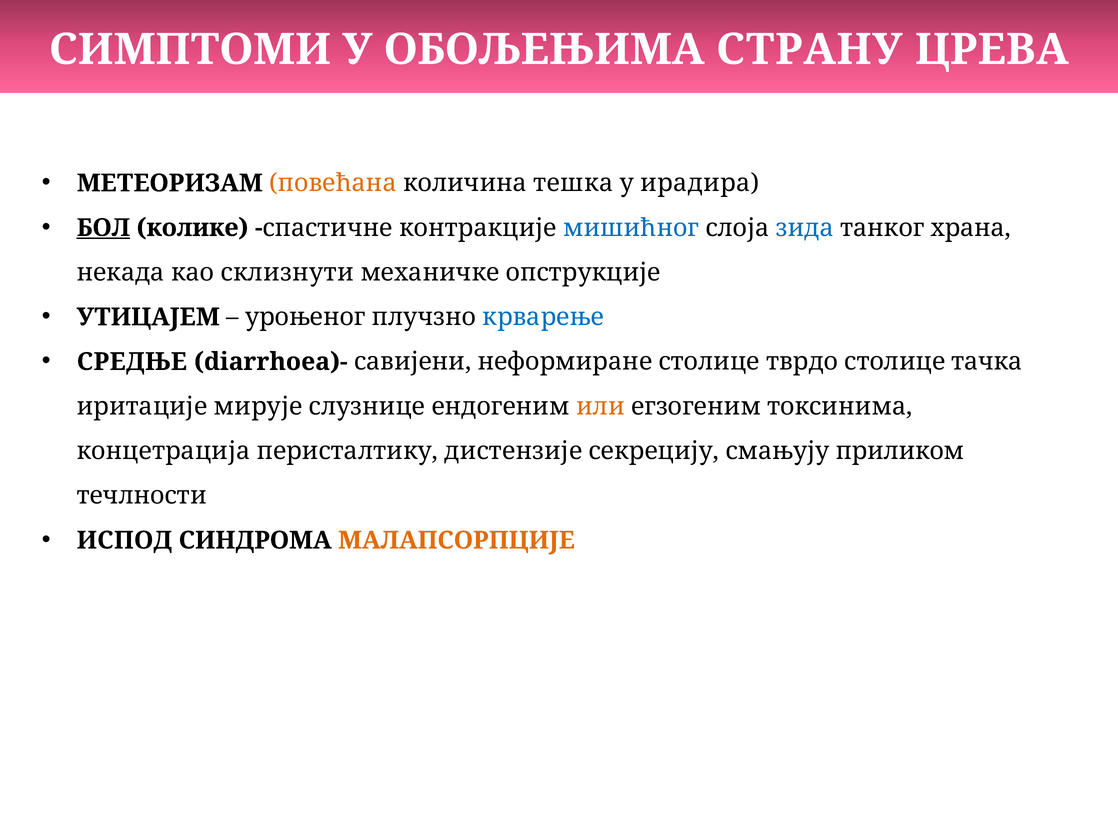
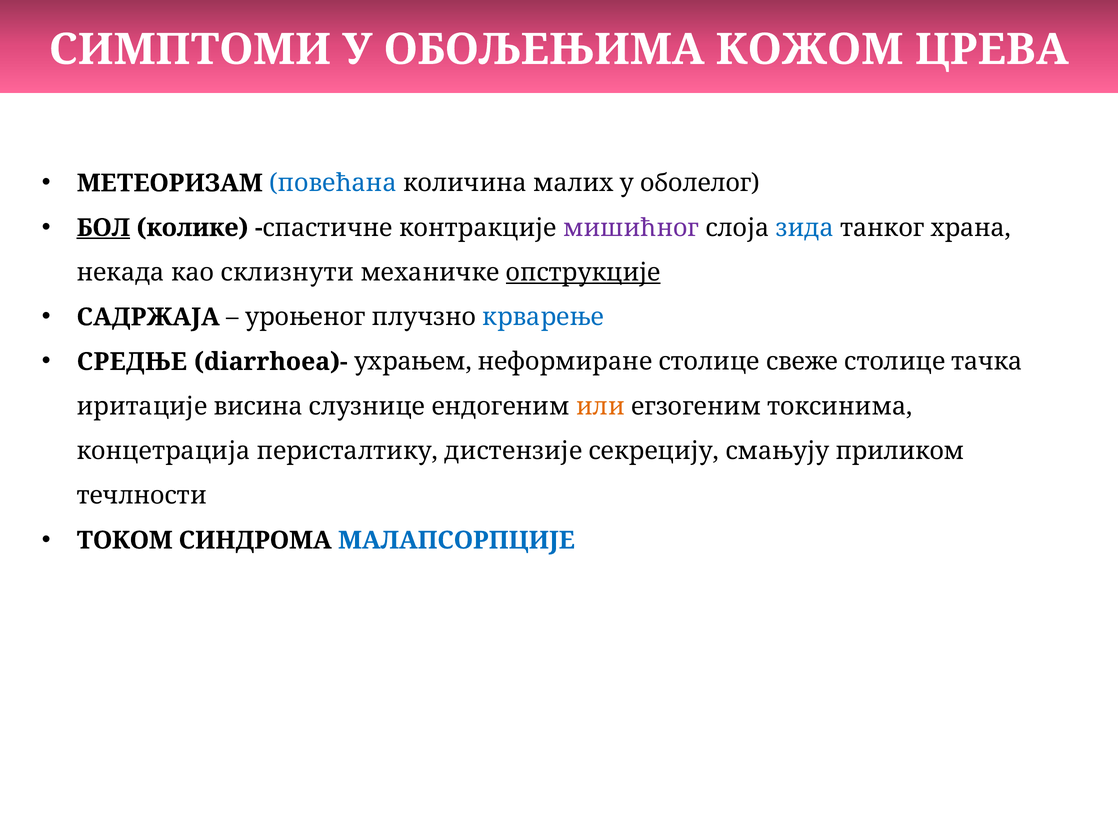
СТРАНУ: СТРАНУ -> КОЖОМ (810, 50)
повећана colour: orange -> blue (333, 183)
тешка: тешка -> малих (574, 183)
ирадира: ирадира -> оболелог (700, 183)
мишићног colour: blue -> purple (631, 228)
опструкције underline: none -> present (583, 273)
УТИЦАЈЕМ: УТИЦАЈЕМ -> САДРЖАЈА (148, 317)
савијени: савијени -> ухрањем (413, 362)
тврдо: тврдо -> свеже (802, 362)
мирује: мирује -> висина (258, 407)
ИСПОД: ИСПОД -> ТОКОМ (125, 541)
МАЛАПСОРПЦИЈЕ colour: orange -> blue (456, 541)
